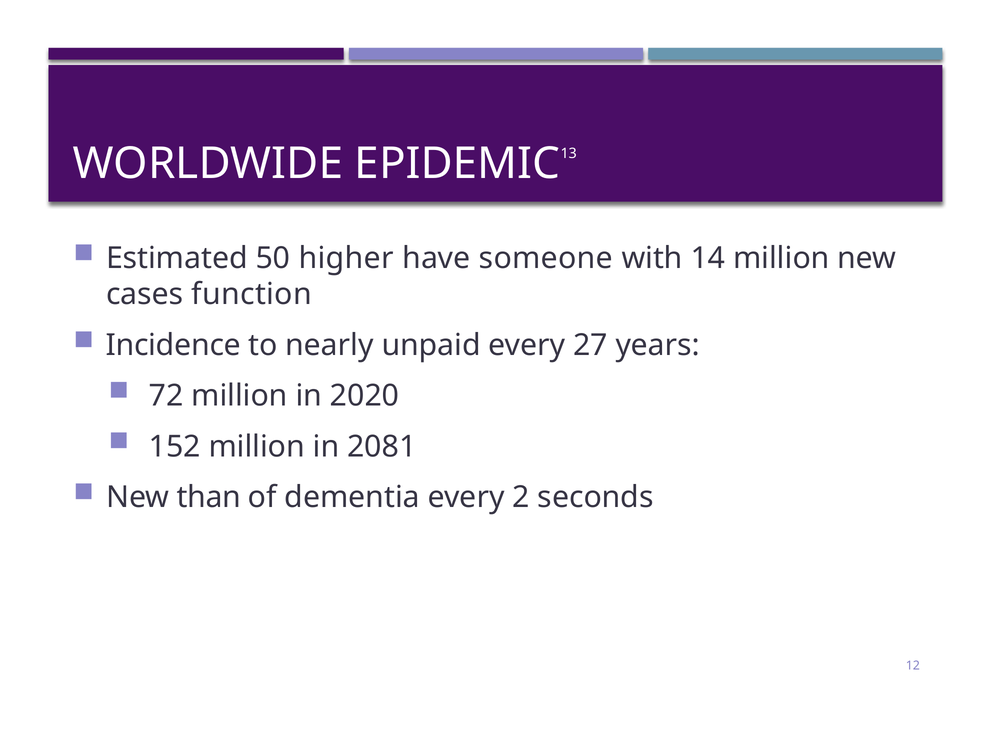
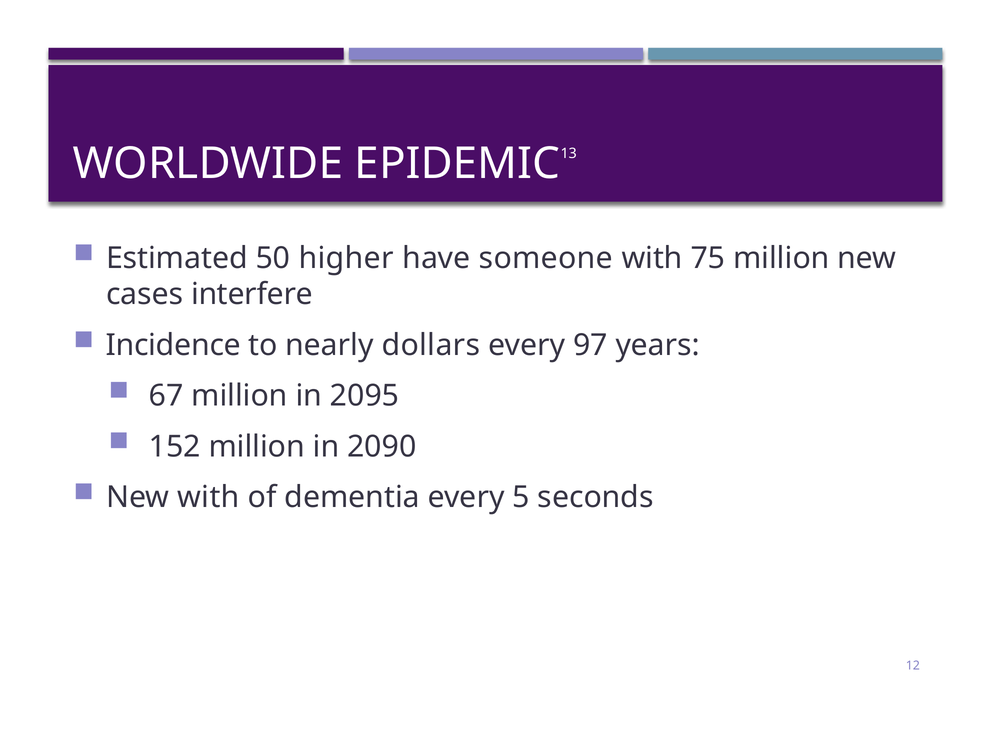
14: 14 -> 75 (708, 258)
function: function -> interfere (252, 294)
unpaid: unpaid -> dollars (431, 345)
27: 27 -> 97 (590, 345)
72: 72 -> 67 (166, 396)
2020: 2020 -> 2095 (365, 396)
2081: 2081 -> 2090 (382, 447)
New than: than -> with (208, 497)
2: 2 -> 5 (521, 497)
